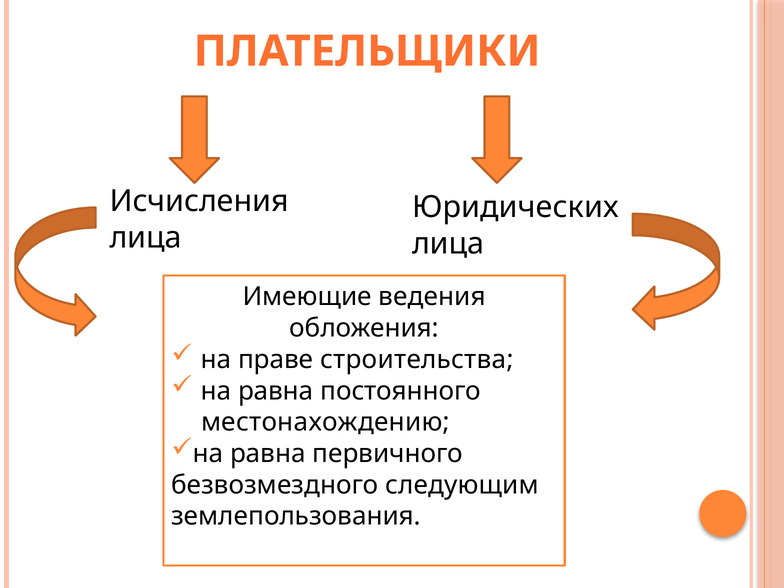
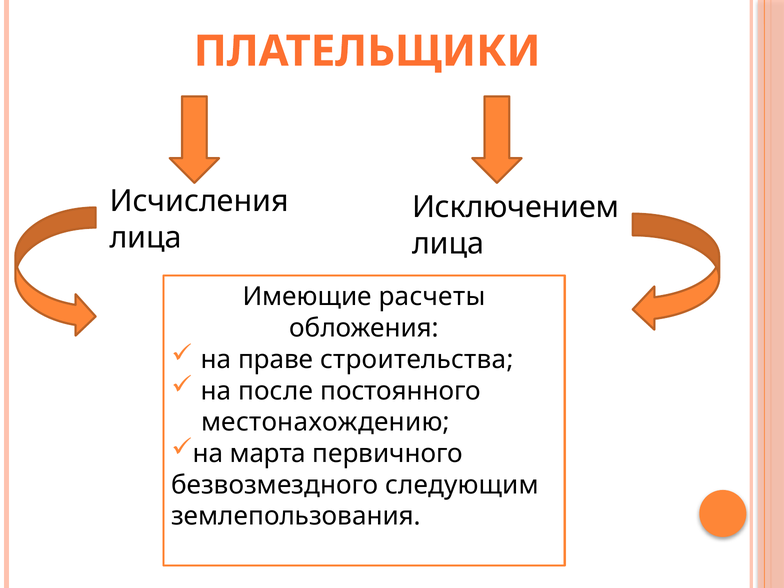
Юридических: Юридических -> Исключением (516, 207)
ведения: ведения -> расчеты (432, 297)
равна: равна -> после (276, 391)
равна: равна -> марта (268, 454)
